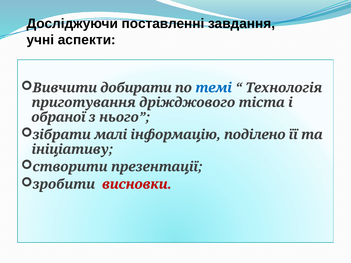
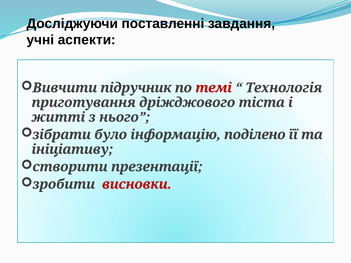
добирати: добирати -> підручник (136, 88)
темі colour: blue -> red (214, 88)
обраної: обраної -> житті (58, 117)
малі: малі -> було (111, 135)
